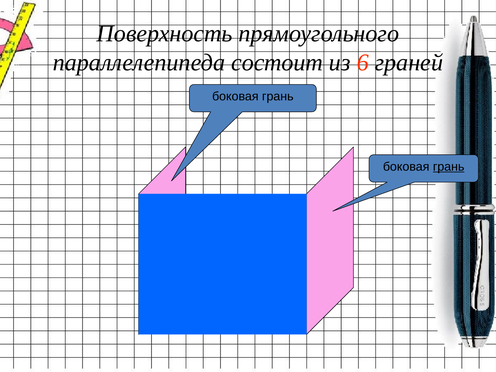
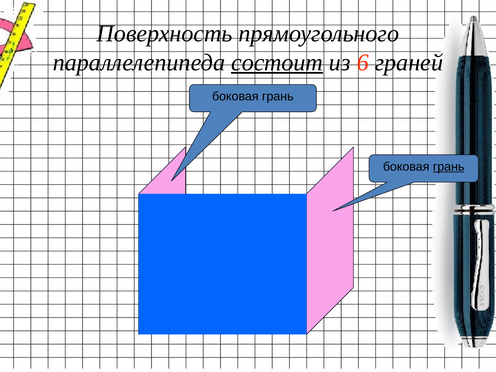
состоит underline: none -> present (277, 62)
